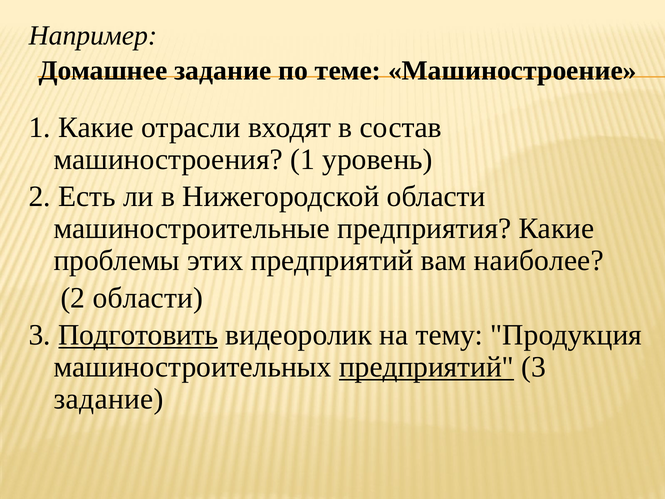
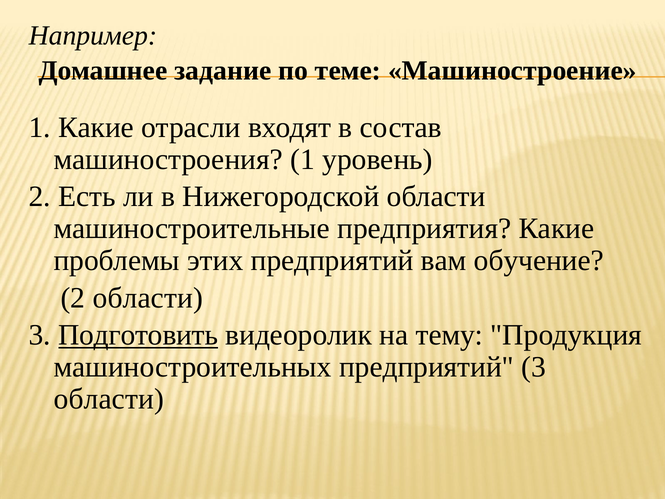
наиболее: наиболее -> обучение (539, 260)
предприятий underline: present -> none (427, 367)
задание: задание -> области (109, 399)
